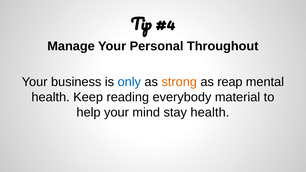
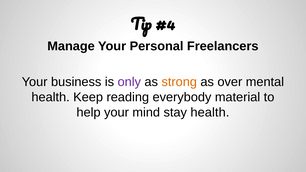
Throughout: Throughout -> Freelancers (223, 46)
only colour: blue -> purple (129, 82)
reap: reap -> over (230, 82)
